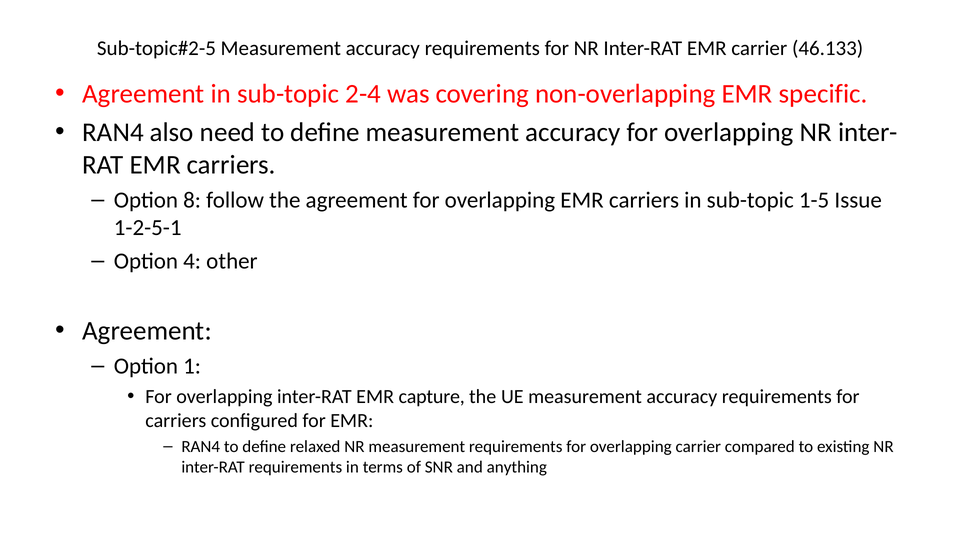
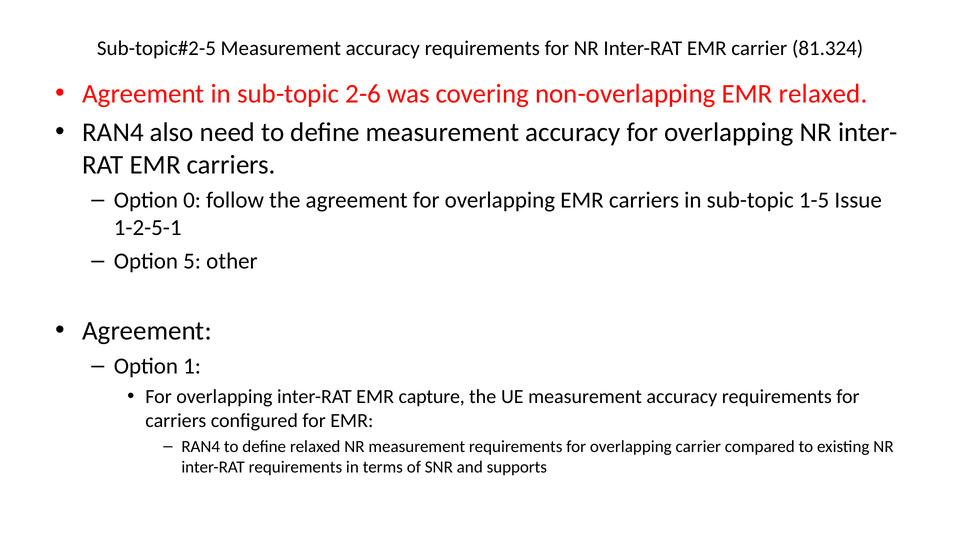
46.133: 46.133 -> 81.324 (828, 48)
2-4: 2-4 -> 2-6 (363, 94)
EMR specific: specific -> relaxed (823, 94)
8: 8 -> 0 (192, 201)
4: 4 -> 5 (192, 261)
anything: anything -> supports (517, 468)
